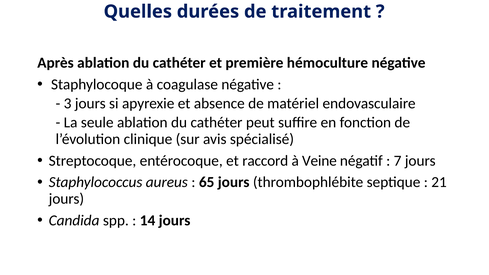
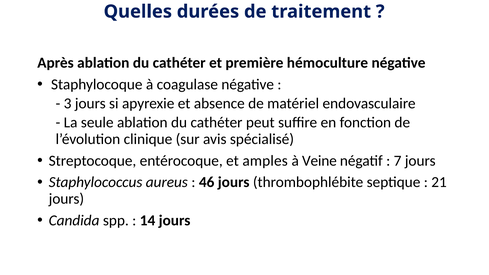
raccord: raccord -> amples (265, 161)
65: 65 -> 46 (207, 182)
